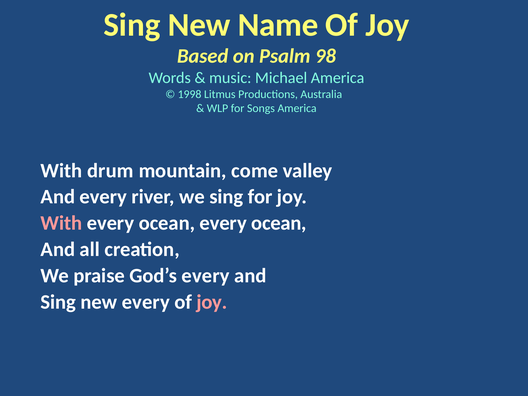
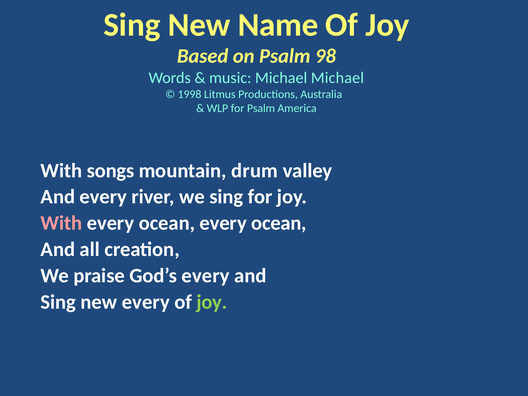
Michael America: America -> Michael (337, 78)
for Songs: Songs -> Psalm (261, 108)
drum: drum -> songs (111, 171)
come: come -> drum (255, 171)
joy colour: pink -> light green (212, 302)
